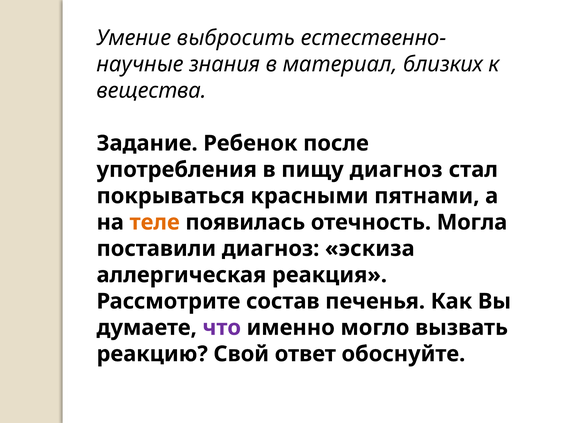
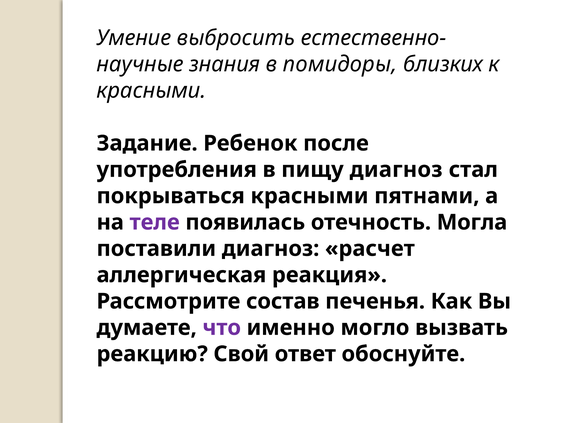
материал: материал -> помидоры (340, 64)
вещества: вещества -> красными (151, 91)
теле colour: orange -> purple (155, 222)
эскиза: эскиза -> расчет (370, 249)
